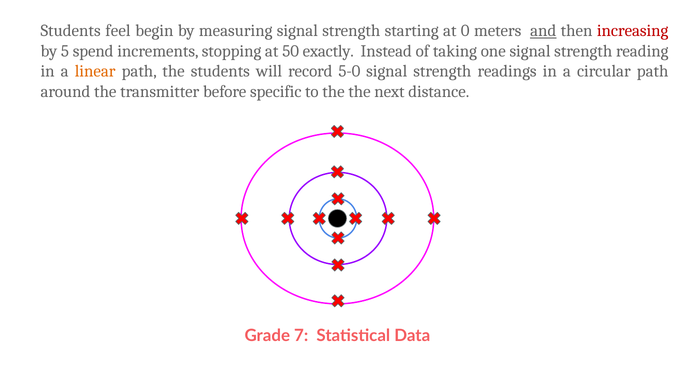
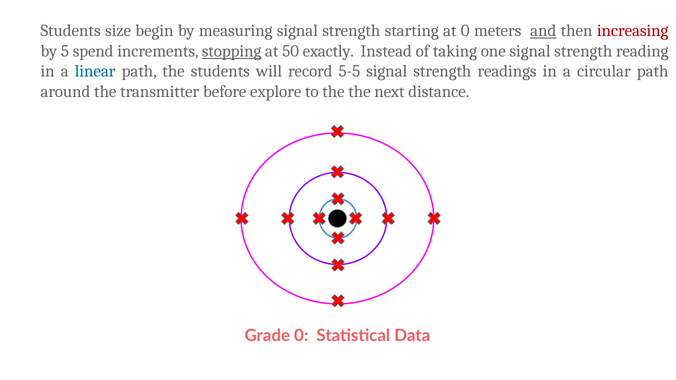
feel: feel -> size (118, 31)
stopping underline: none -> present (232, 51)
linear colour: orange -> blue (95, 71)
5-0: 5-0 -> 5-5 (349, 71)
specific: specific -> explore (276, 92)
Grade 7: 7 -> 0 (301, 336)
